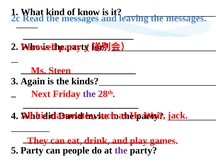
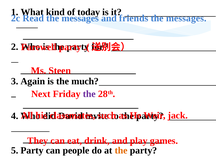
know: know -> today (89, 12)
leaving: leaving -> friends (134, 18)
kinds: kinds -> much (85, 81)
the colour: purple -> orange (121, 150)
